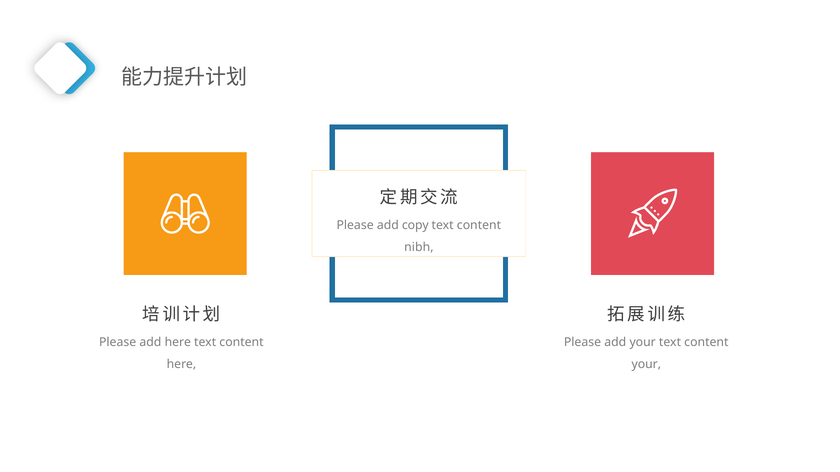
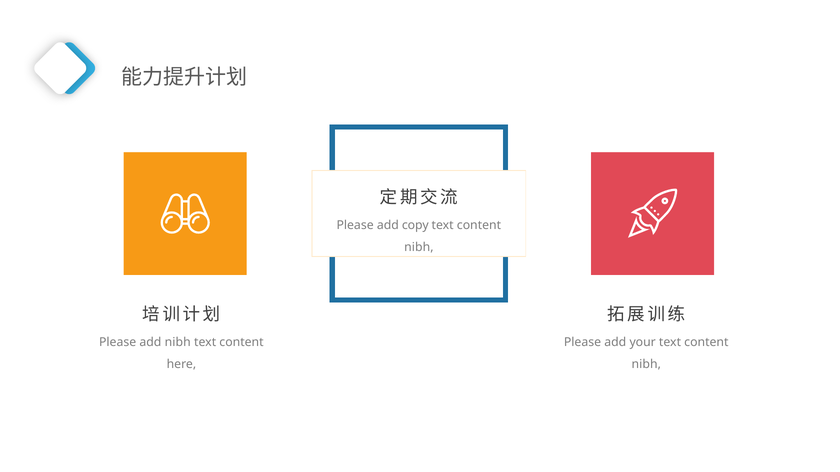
add here: here -> nibh (178, 343)
your: your -> nibh (646, 365)
